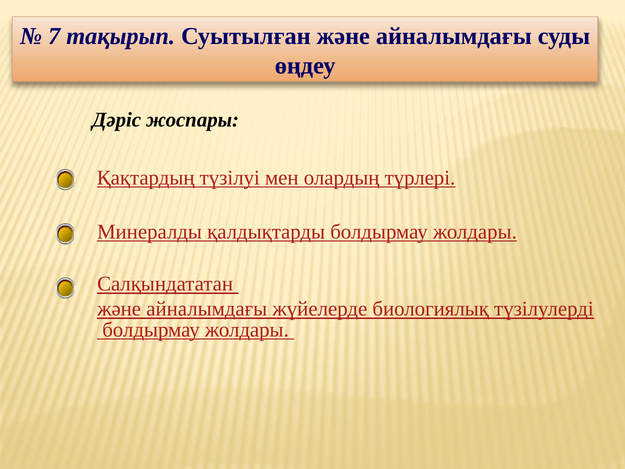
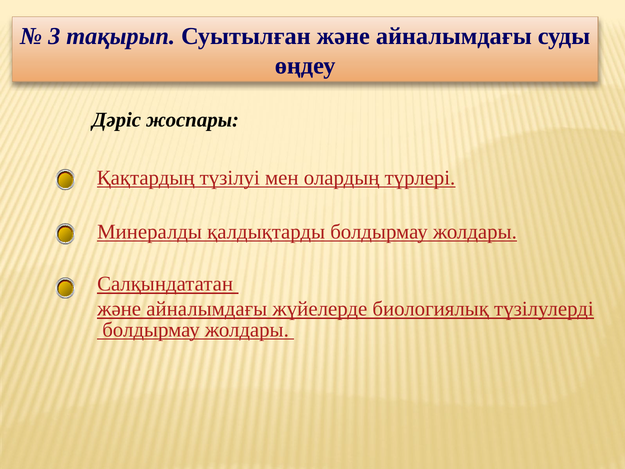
7: 7 -> 3 (54, 36)
